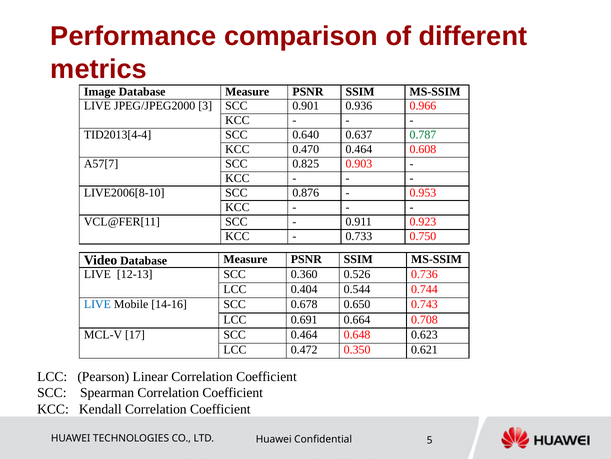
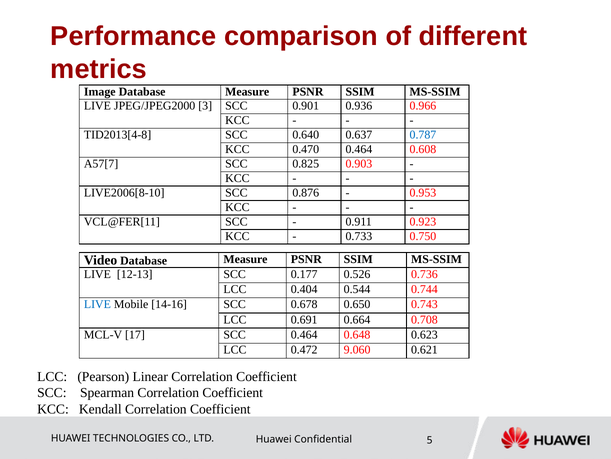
TID2013[4-4: TID2013[4-4 -> TID2013[4-8 (118, 135)
0.787 colour: green -> blue (423, 135)
0.360: 0.360 -> 0.177 (304, 274)
0.350: 0.350 -> 9.060 (357, 349)
